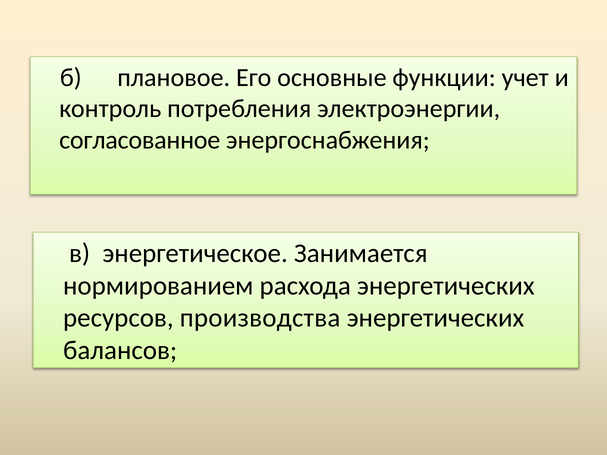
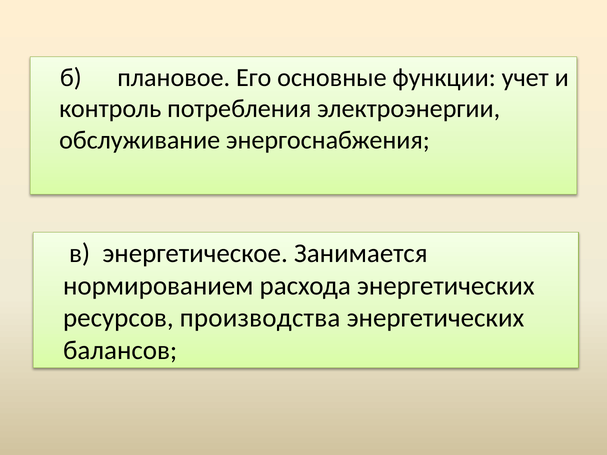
согласованное: согласованное -> обслуживание (140, 140)
